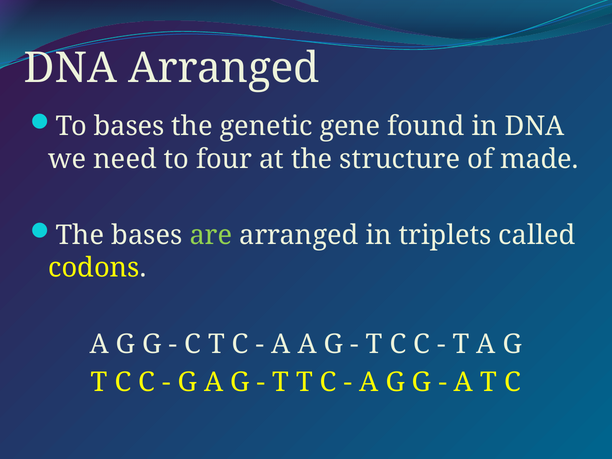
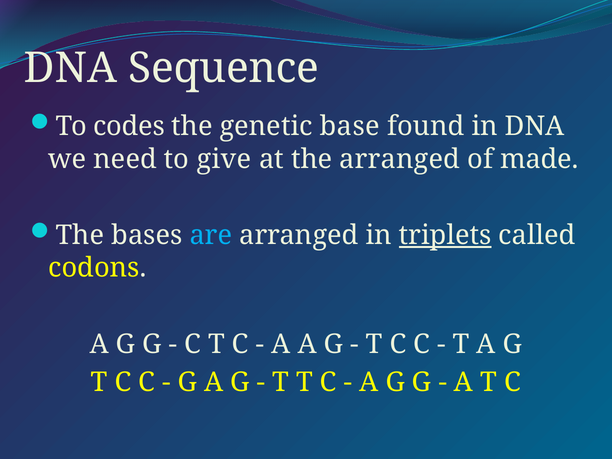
DNA Arranged: Arranged -> Sequence (224, 68)
To bases: bases -> codes (129, 126)
gene: gene -> base (350, 126)
four: four -> give (224, 159)
the structure: structure -> arranged (400, 159)
are colour: light green -> light blue (211, 235)
triplets underline: none -> present (445, 235)
